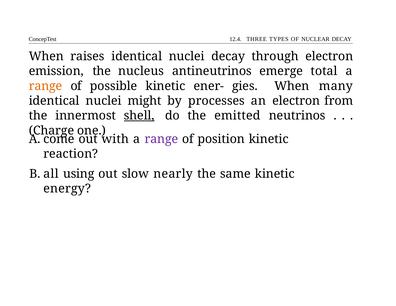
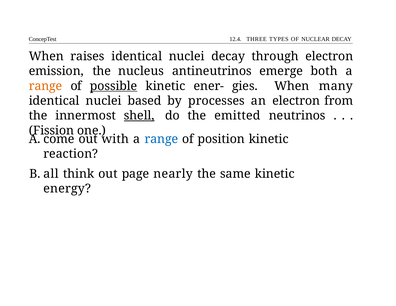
total: total -> both (324, 71)
possible underline: none -> present (114, 86)
might: might -> based (145, 101)
Charge: Charge -> Fission (51, 131)
range colour: purple -> blue (161, 139)
using: using -> think (79, 174)
slow: slow -> page (135, 174)
